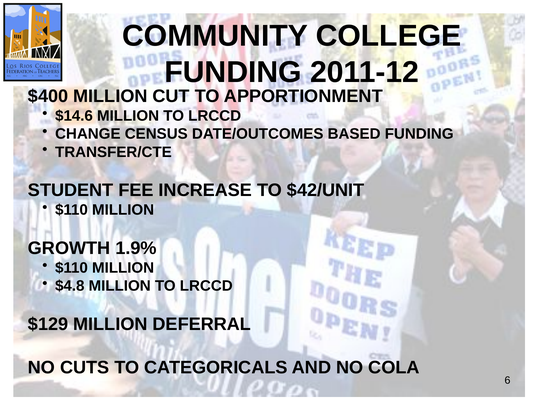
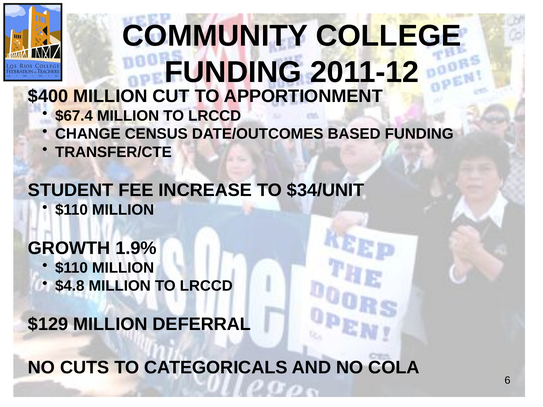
$14.6: $14.6 -> $67.4 (74, 116)
$42/UNIT: $42/UNIT -> $34/UNIT (326, 190)
